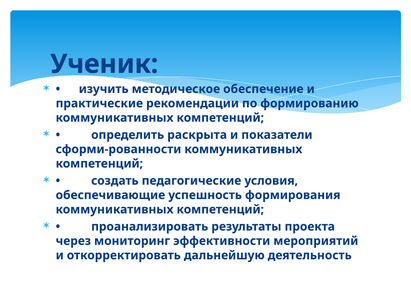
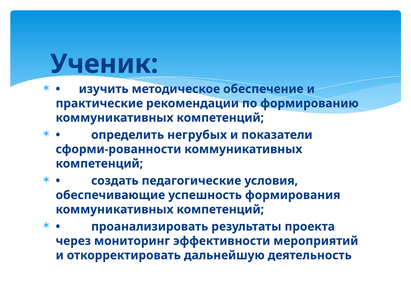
раскрыта: раскрыта -> негрубых (197, 135)
